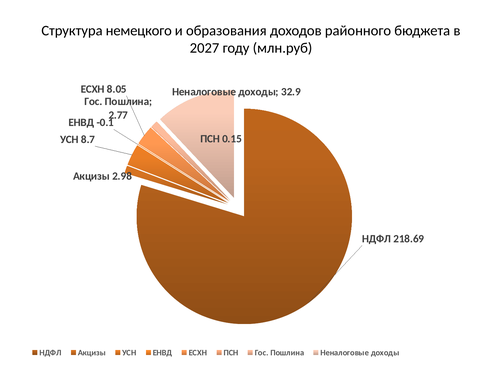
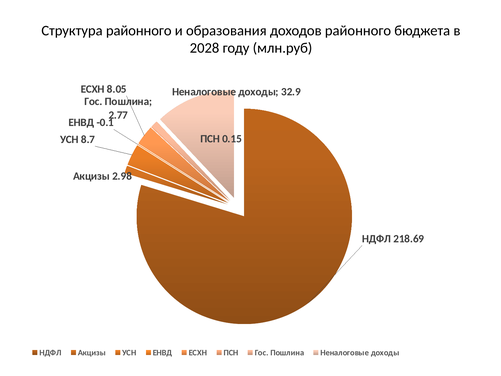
Структура немецкого: немецкого -> районного (139, 31)
2027: 2027 -> 2028 (205, 48)
